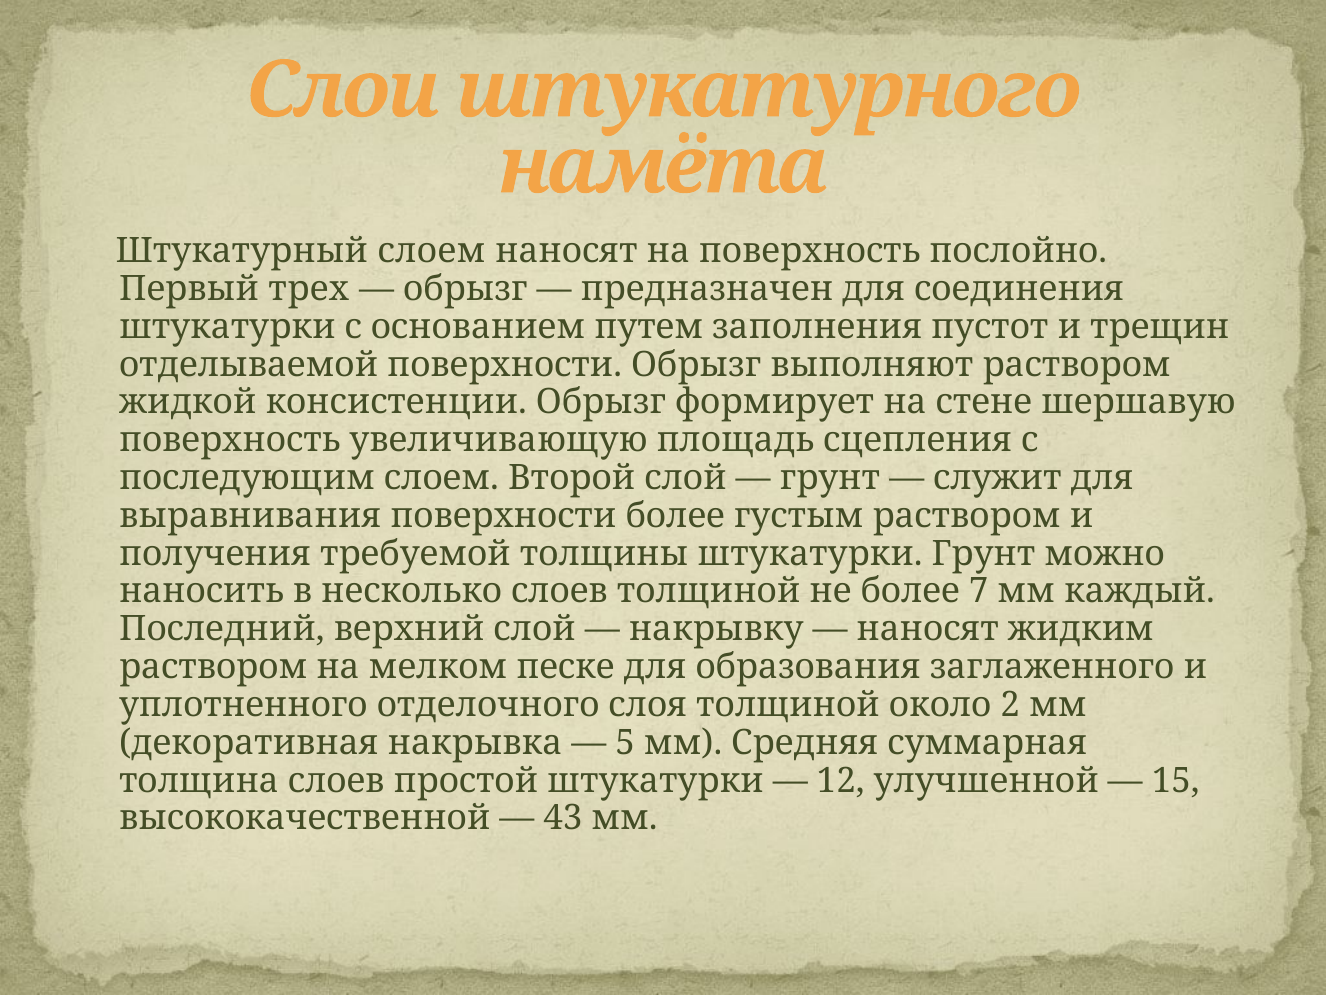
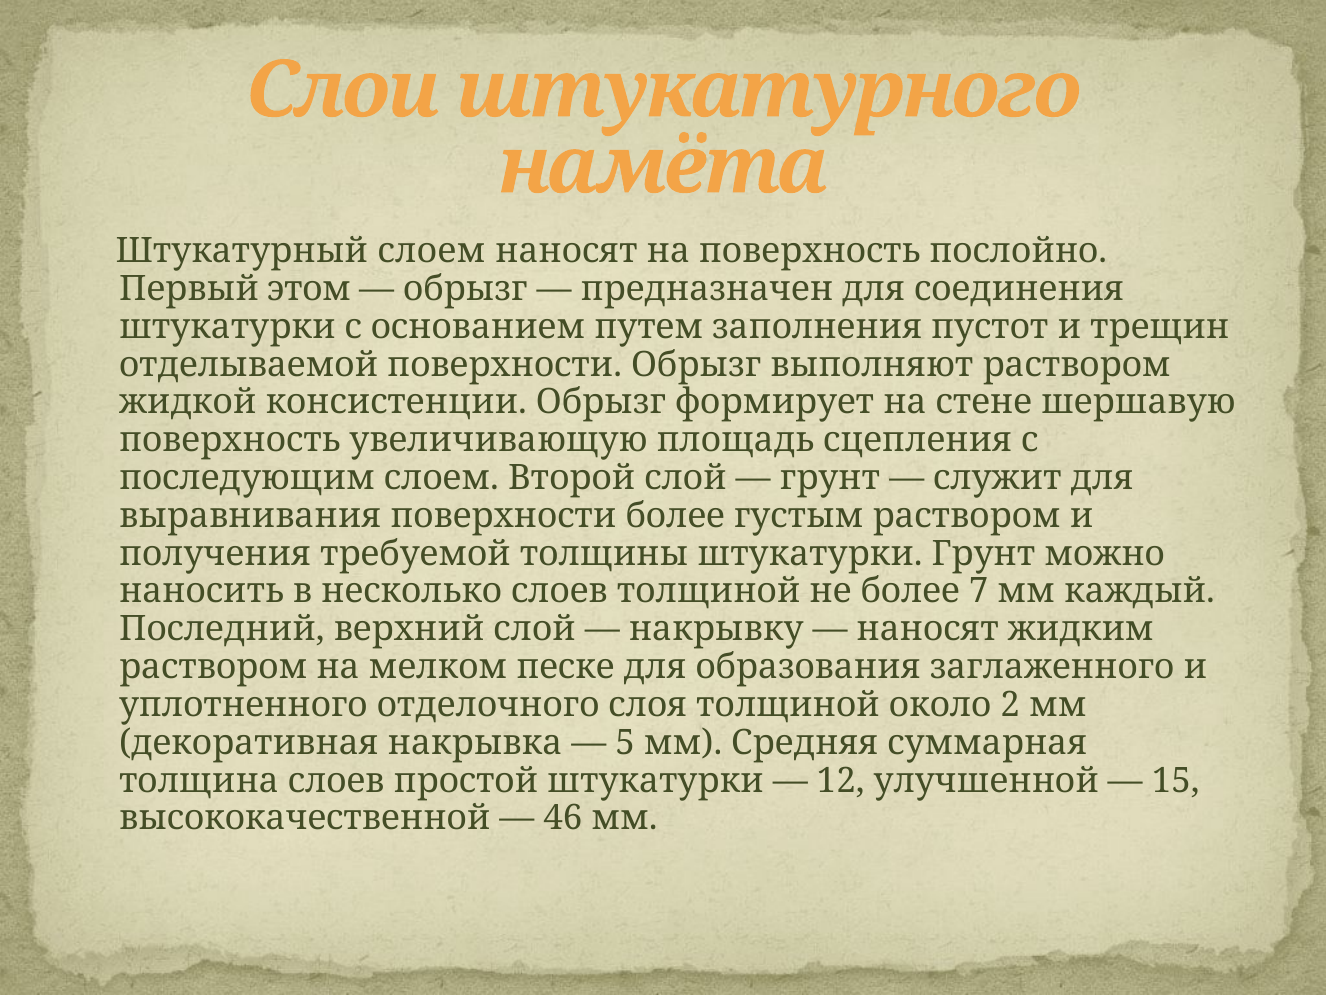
трех: трех -> этом (309, 289)
43: 43 -> 46 (563, 818)
